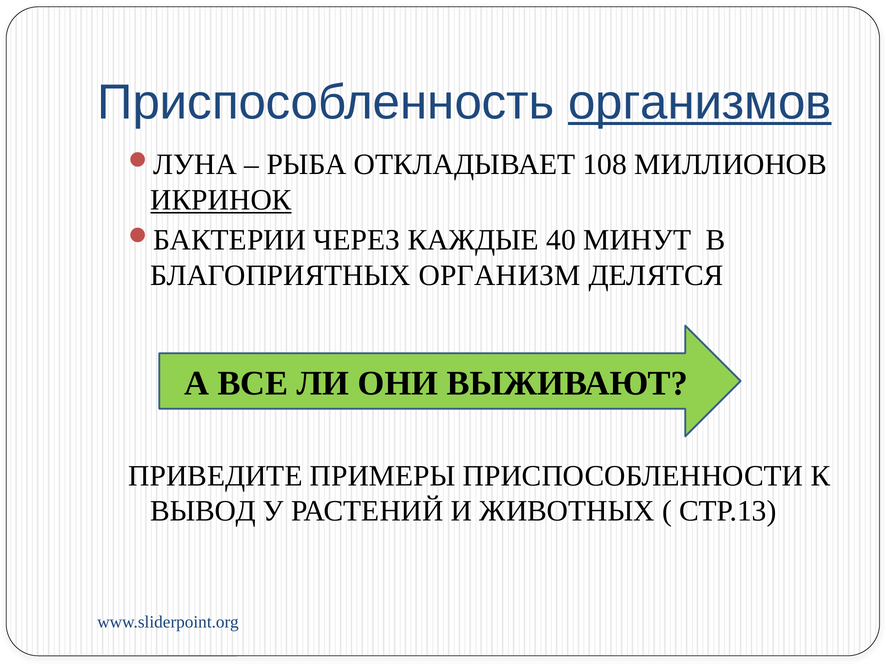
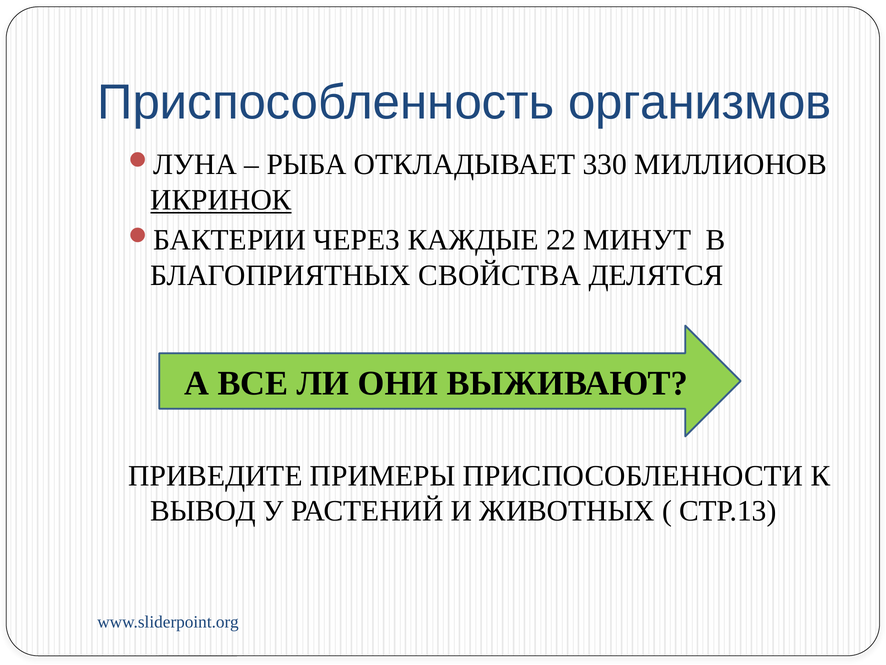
организмов underline: present -> none (700, 102)
108: 108 -> 330 (605, 164)
40: 40 -> 22 (561, 240)
ОРГАНИЗМ: ОРГАНИЗМ -> СВОЙСТВА (500, 275)
